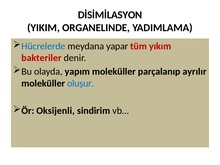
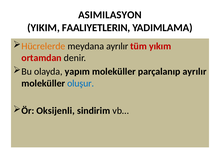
DİSİMİLASYON: DİSİMİLASYON -> ASIMILASYON (110, 15)
ORGANELINDE: ORGANELINDE -> FAALIYETLERIN (96, 28)
Hücrelerde colour: blue -> orange (43, 46)
meydana yapar: yapar -> ayrılır (117, 46)
bakteriler: bakteriler -> ortamdan (42, 58)
